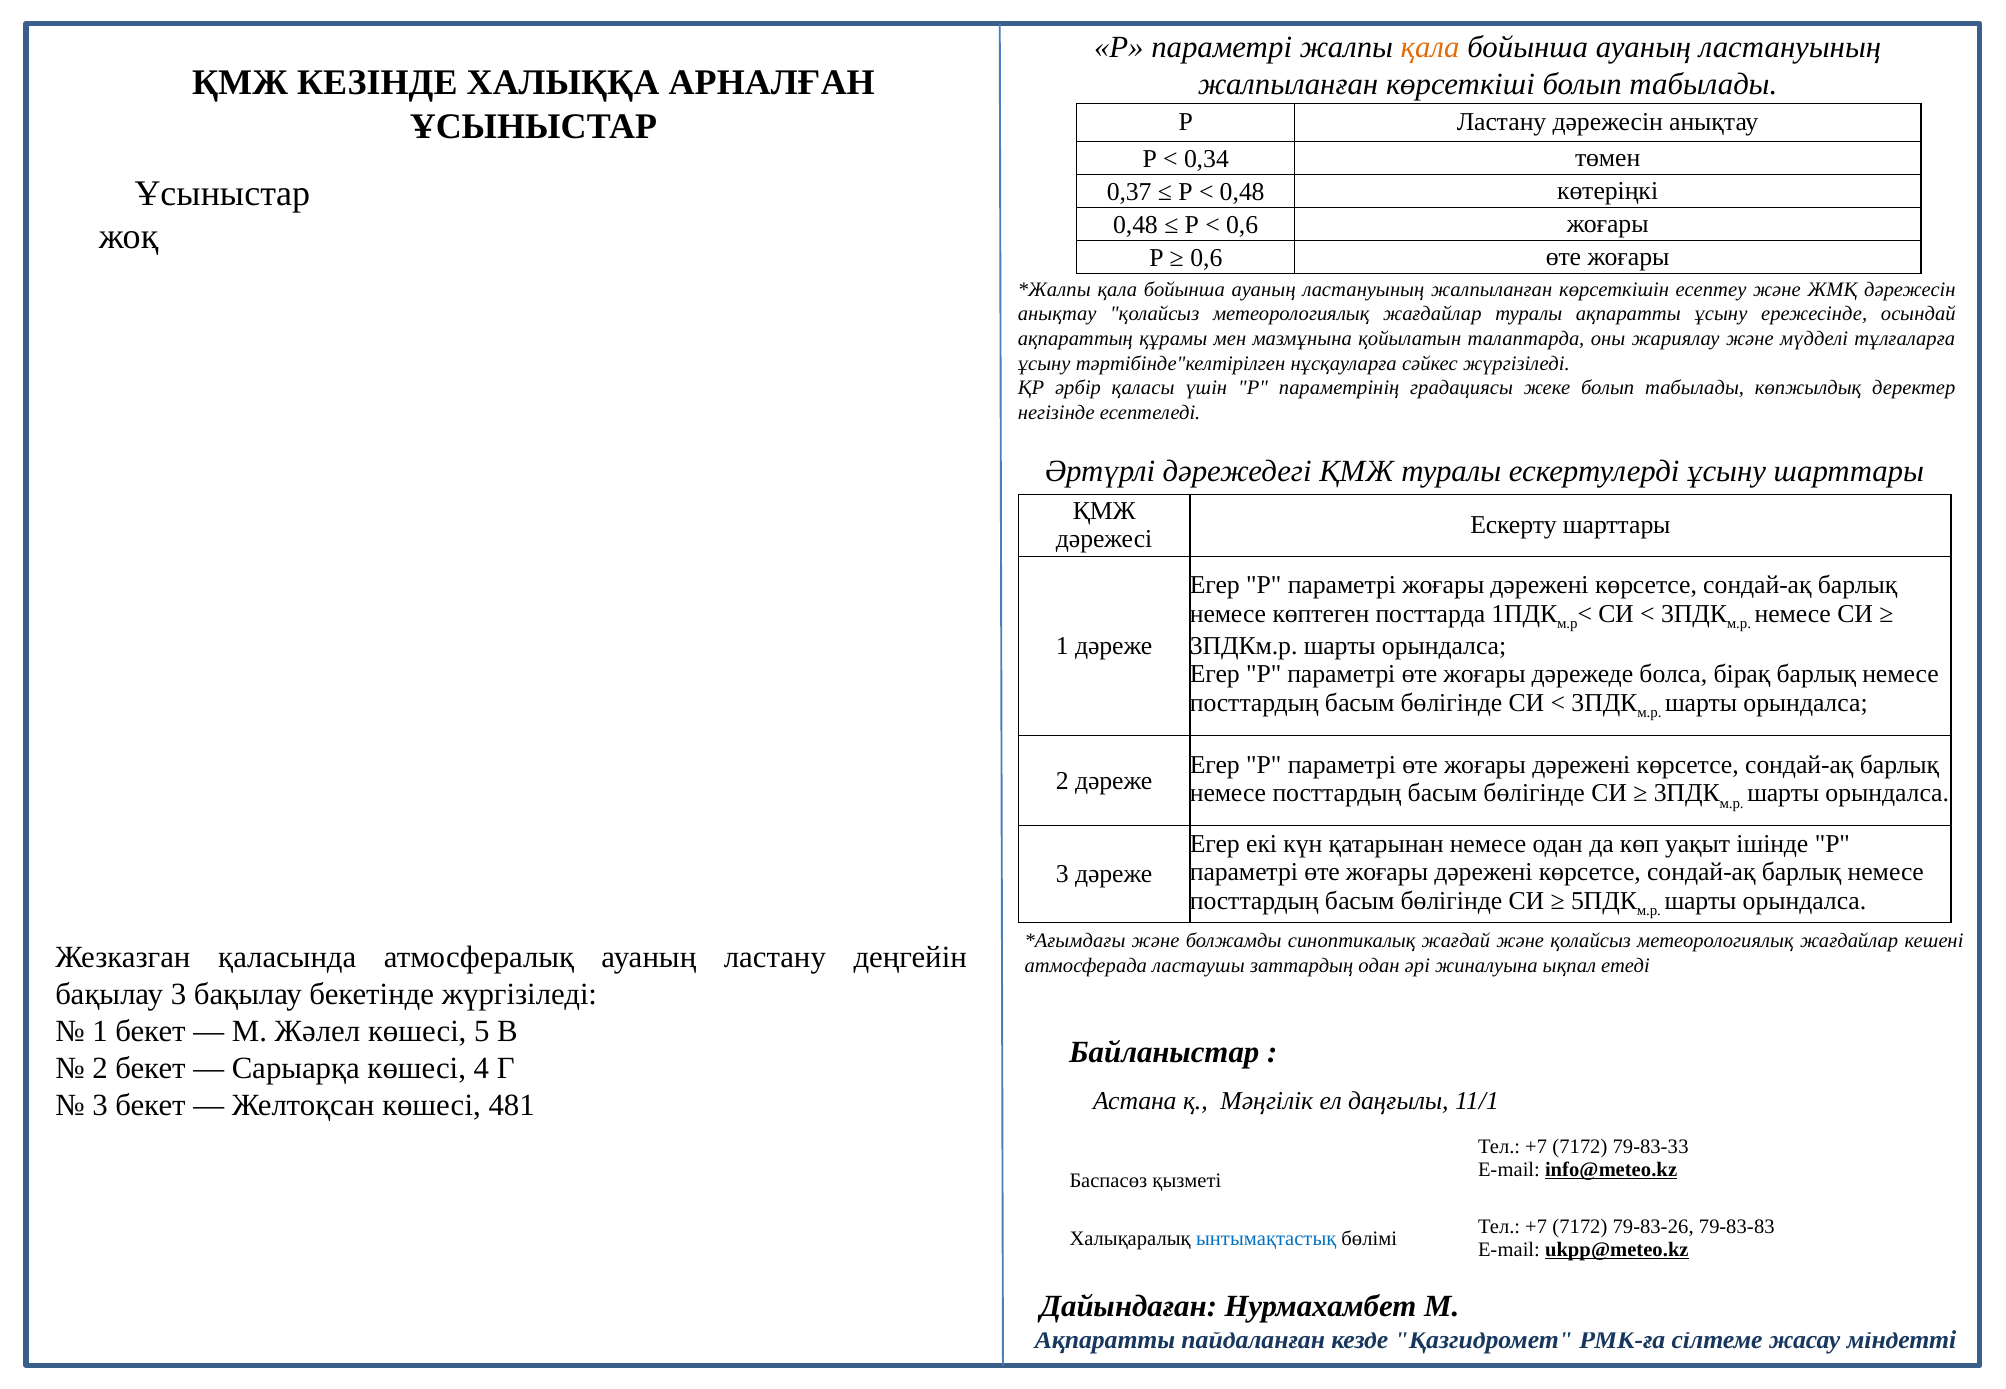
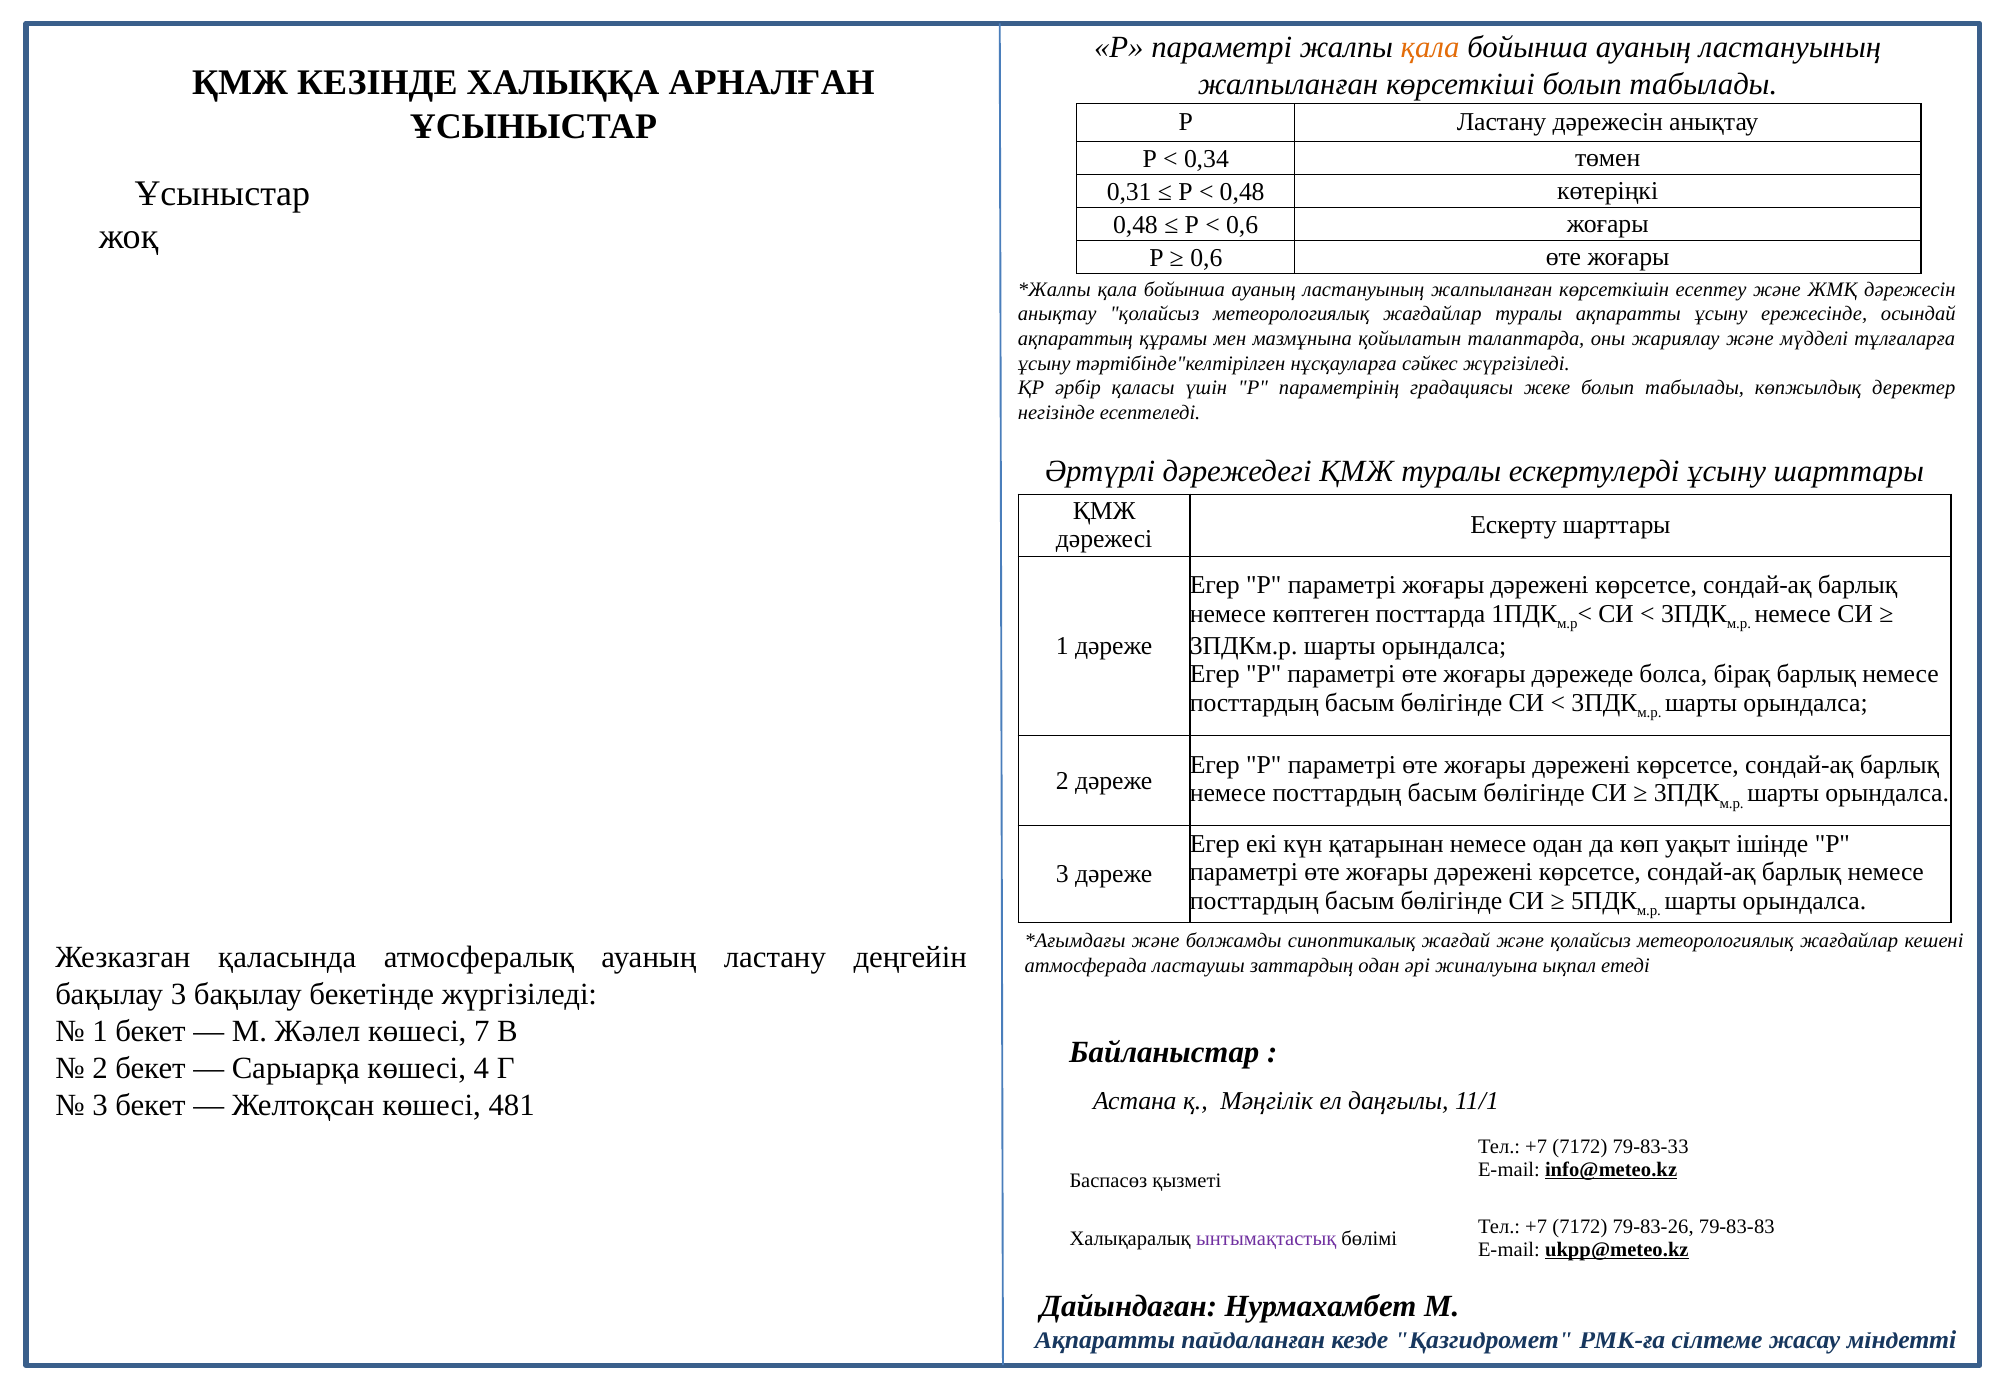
0,37: 0,37 -> 0,31 (1129, 192)
5: 5 -> 7 (482, 1031)
ынтымақтастық colour: blue -> purple (1266, 1238)
